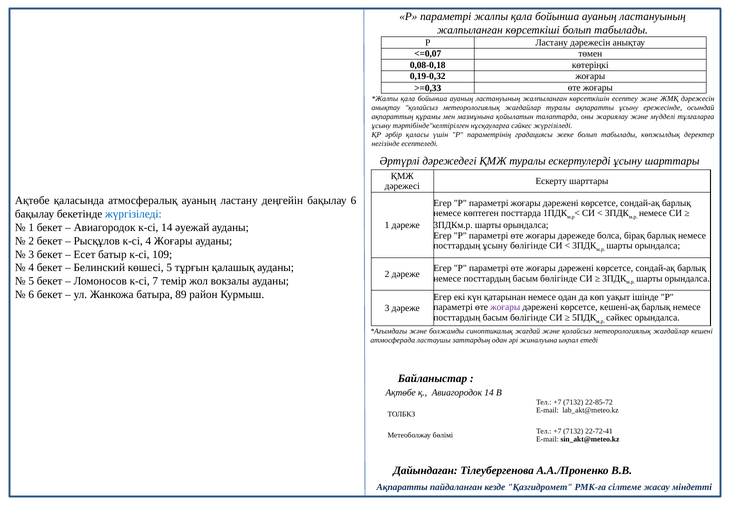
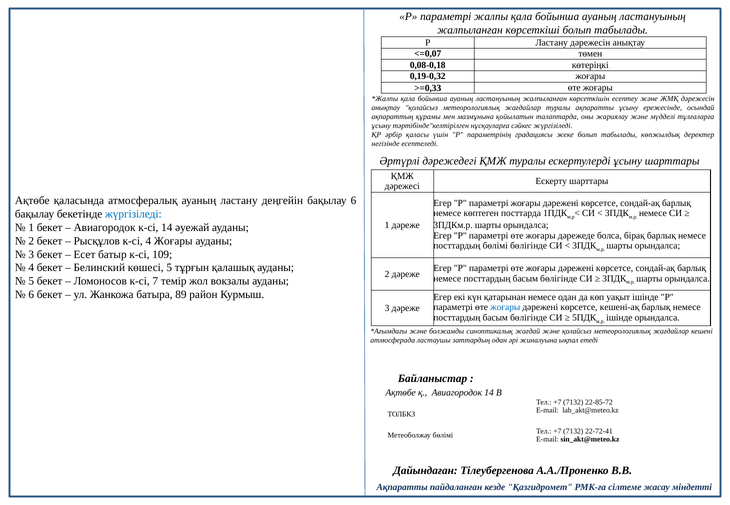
посттардың ұсыну: ұсыну -> бөлімі (495, 246)
жоғары colour: purple -> blue (505, 308)
сәйкес: сәйкес -> ішінде (619, 318)
